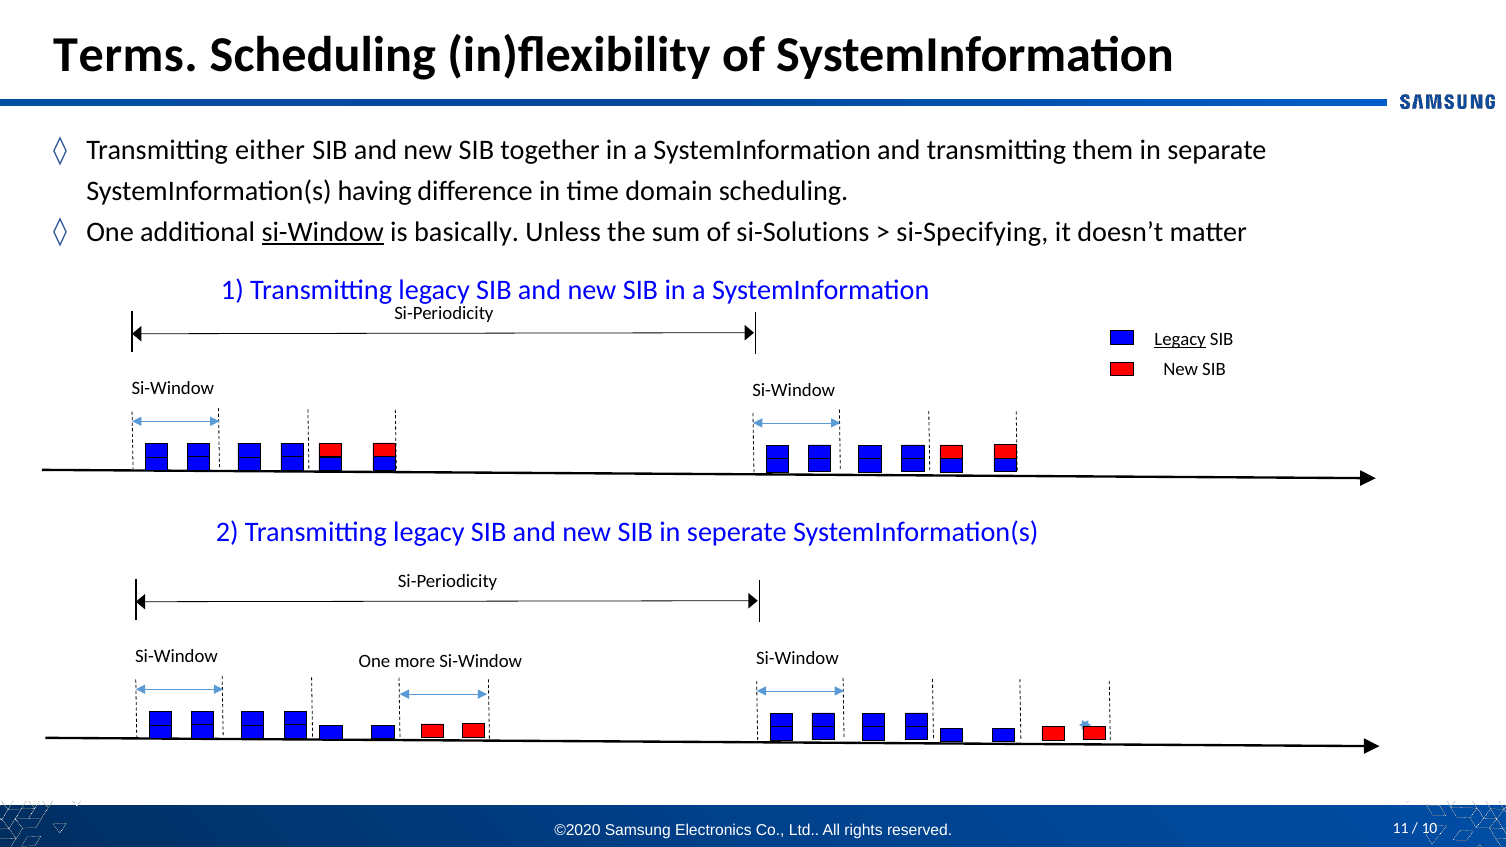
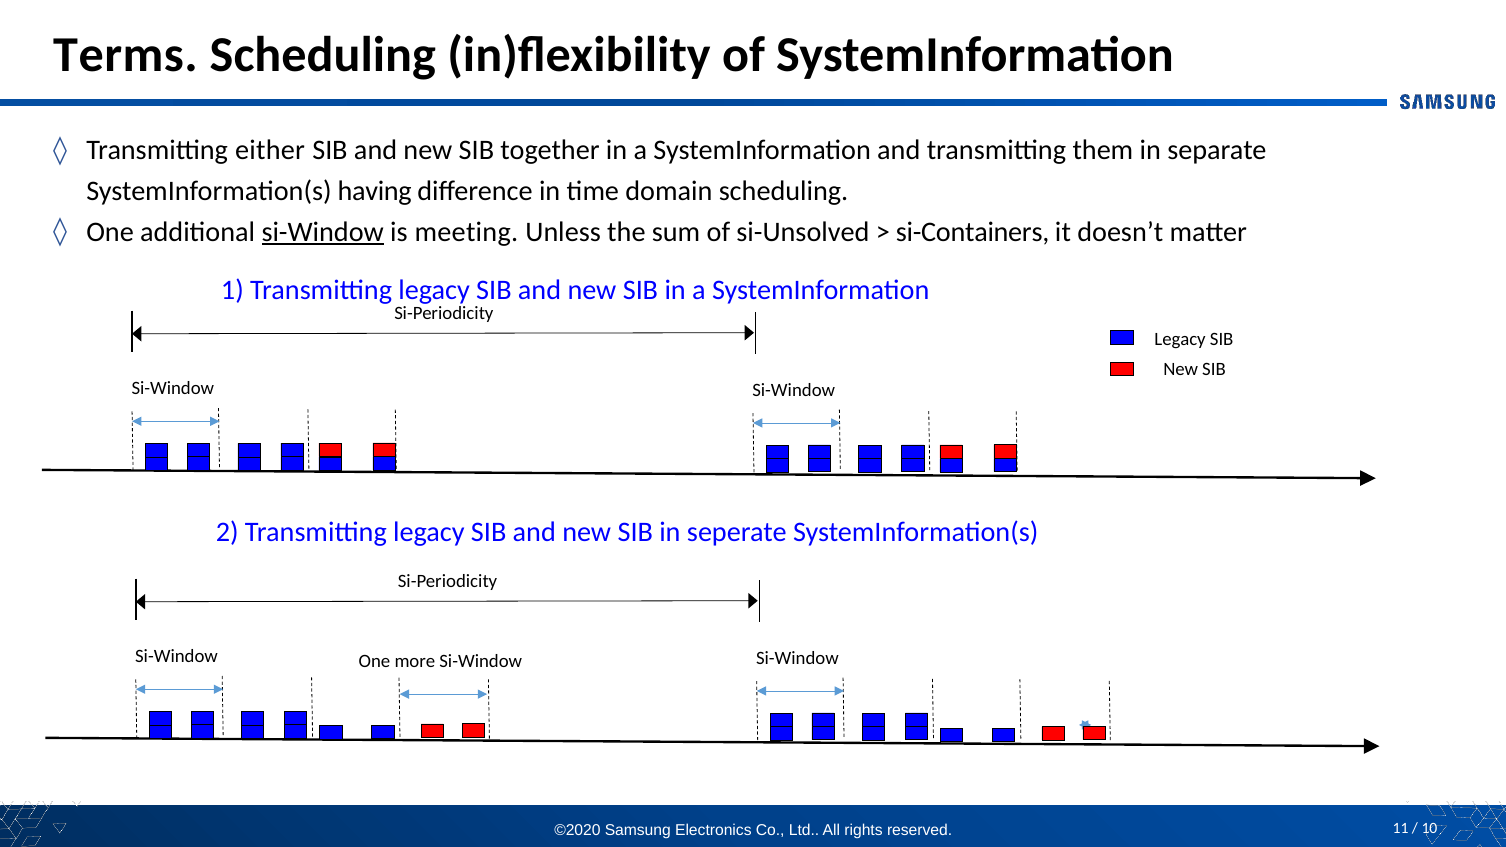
basically: basically -> meeting (466, 232)
si-Solutions: si-Solutions -> si-Unsolved (803, 232)
si-Specifying: si-Specifying -> si-Containers (973, 232)
Legacy underline: present -> none (1180, 340)
